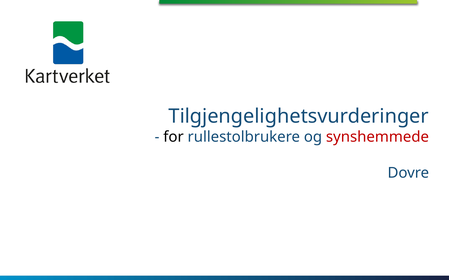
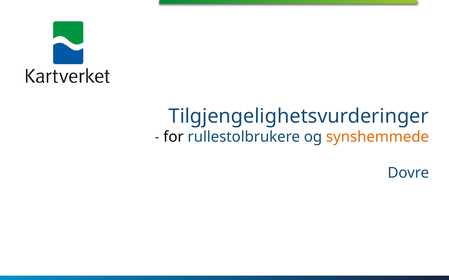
synshemmede colour: red -> orange (377, 137)
